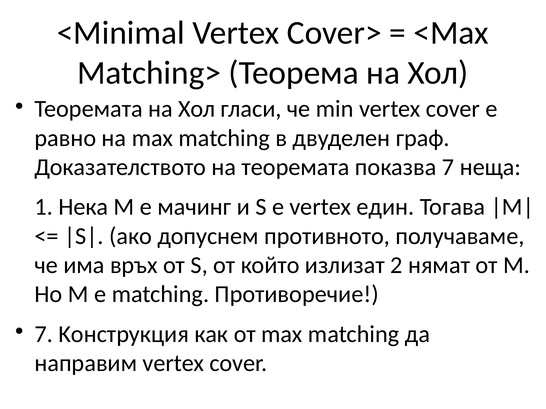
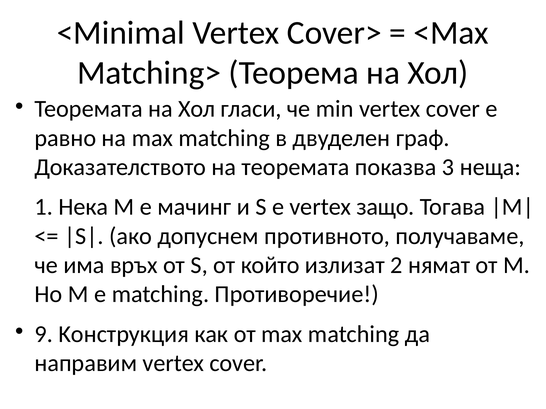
показва 7: 7 -> 3 (448, 167)
един: един -> защо (385, 207)
7: 7 -> 9 (44, 335)
